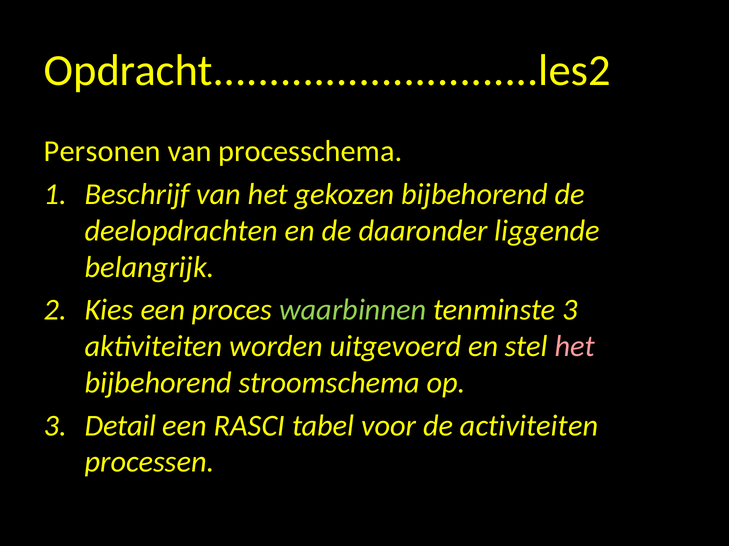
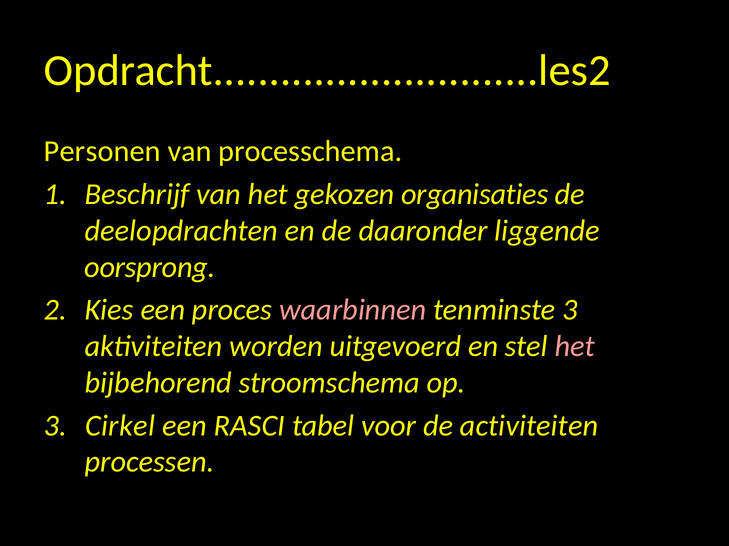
gekozen bijbehorend: bijbehorend -> organisaties (475, 195)
belangrijk: belangrijk -> oorsprong (150, 267)
waarbinnen colour: light green -> pink (353, 310)
Detail: Detail -> Cirkel (120, 426)
